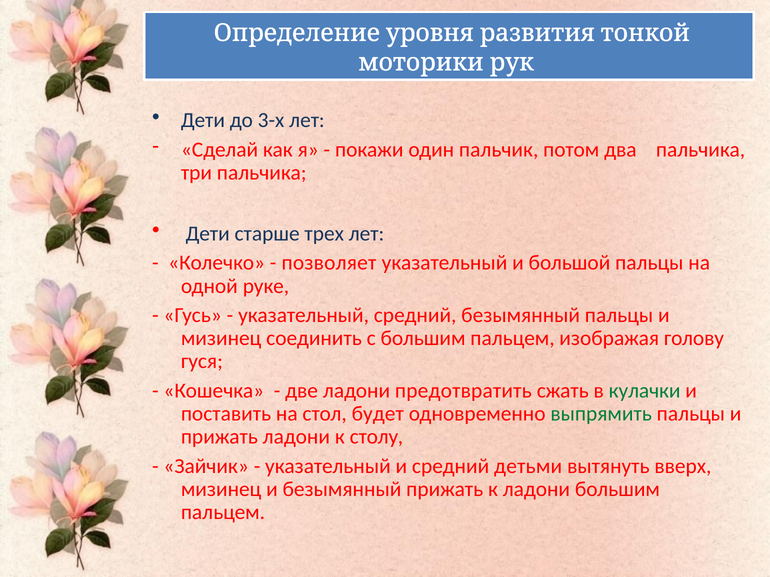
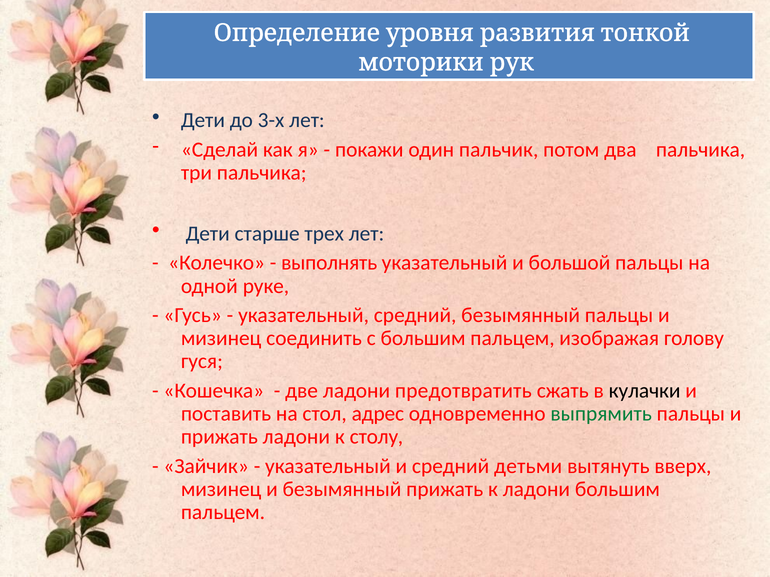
позволяет: позволяет -> выполнять (329, 263)
кулачки colour: green -> black (645, 391)
будет: будет -> адрес (378, 414)
